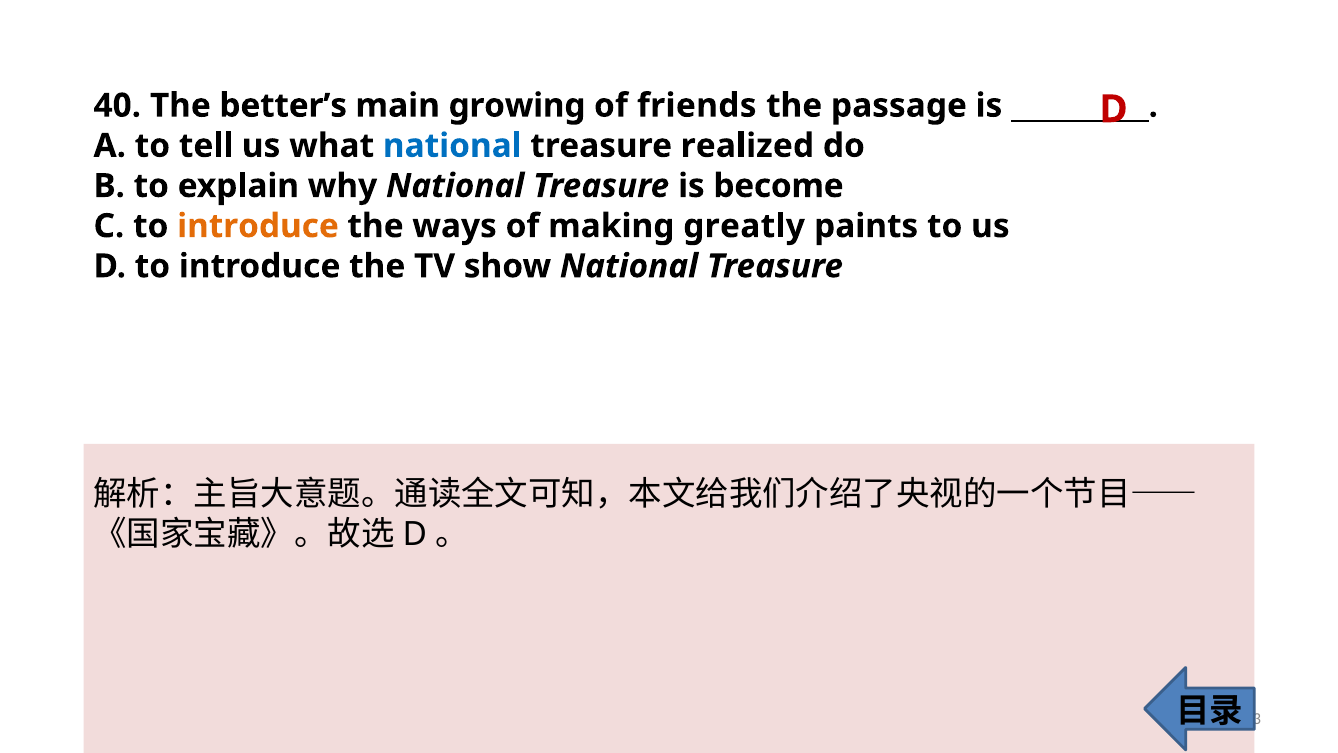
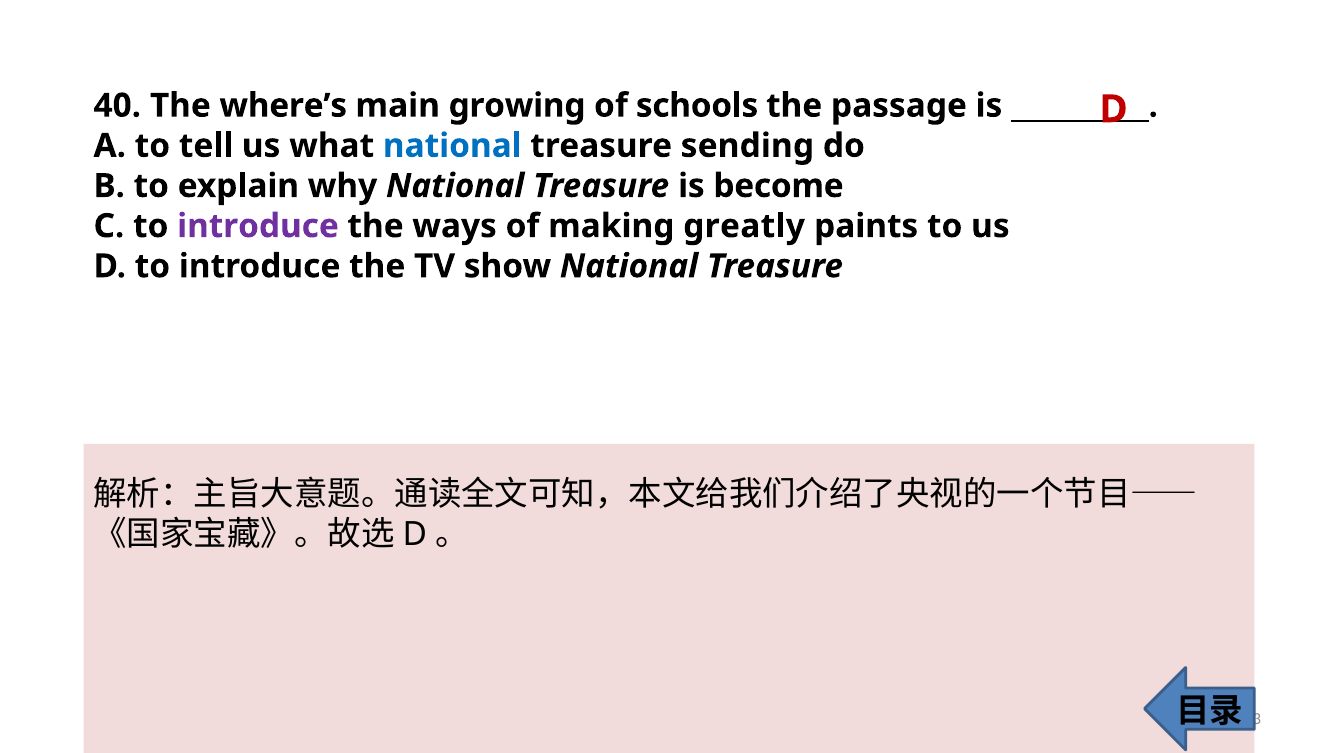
better’s: better’s -> where’s (283, 106)
friends: friends -> schools (697, 106)
realized: realized -> sending (747, 146)
introduce colour: orange -> purple (258, 226)
